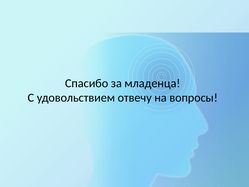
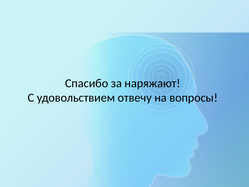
младенца: младенца -> наряжают (152, 83)
